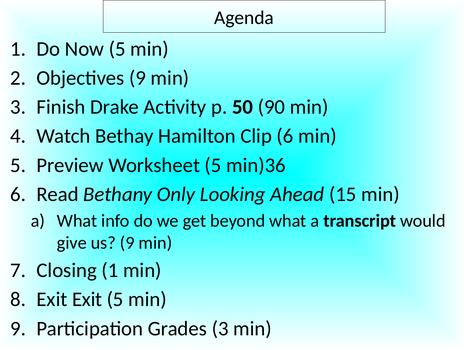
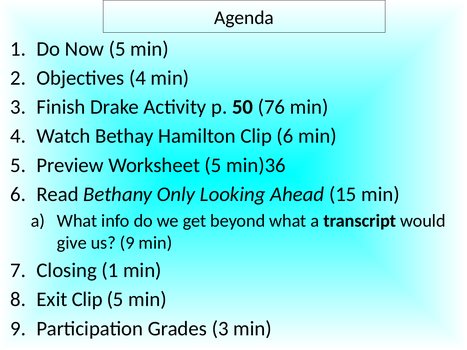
Objectives 9: 9 -> 4 (138, 78)
90: 90 -> 76 (271, 107)
Exit Exit: Exit -> Clip (87, 300)
